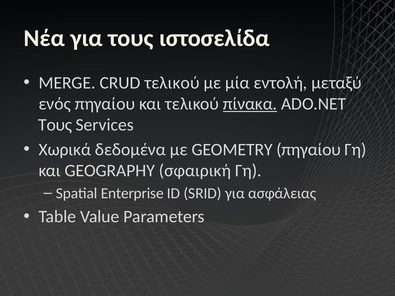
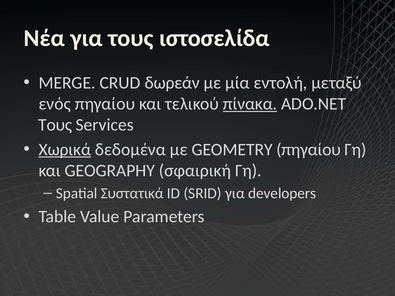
CRUD τελικού: τελικού -> δωρεάν (172, 83)
Χωρικά underline: none -> present (65, 150)
Enterprise: Enterprise -> Συστατικά (132, 193)
ασφάλειας: ασφάλειας -> developers (282, 193)
